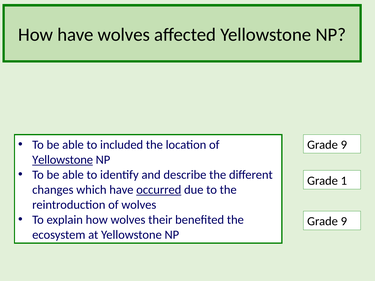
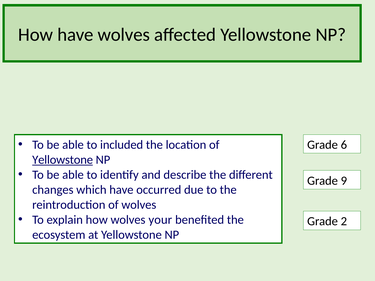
9: 9 -> 6 (344, 145)
1: 1 -> 9 (344, 181)
occurred underline: present -> none (159, 190)
their: their -> your (160, 220)
9: 9 -> 2 (344, 222)
